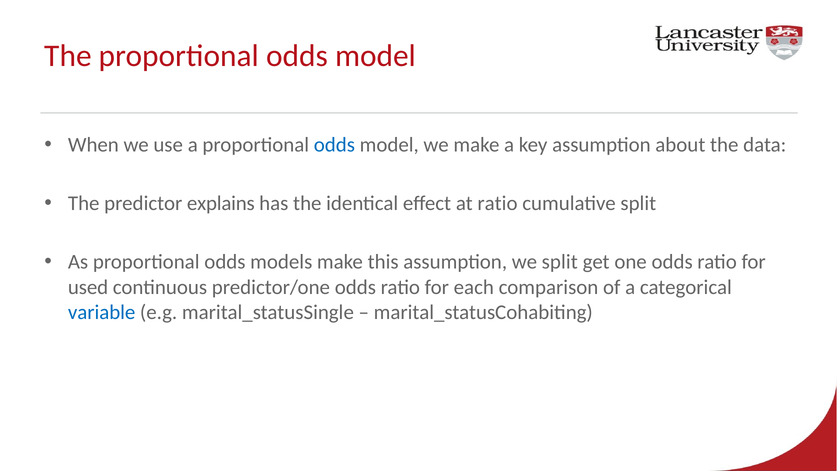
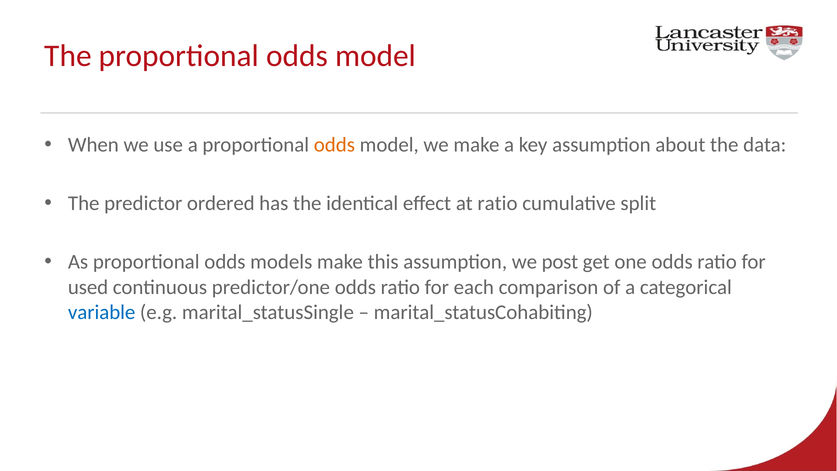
odds colour: blue -> orange (334, 145)
explains: explains -> ordered (221, 203)
we split: split -> post (560, 262)
